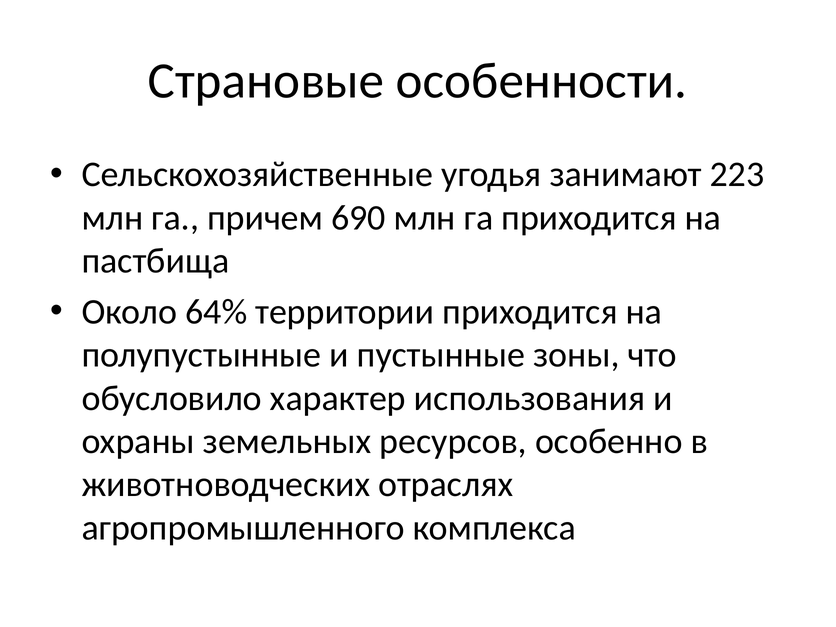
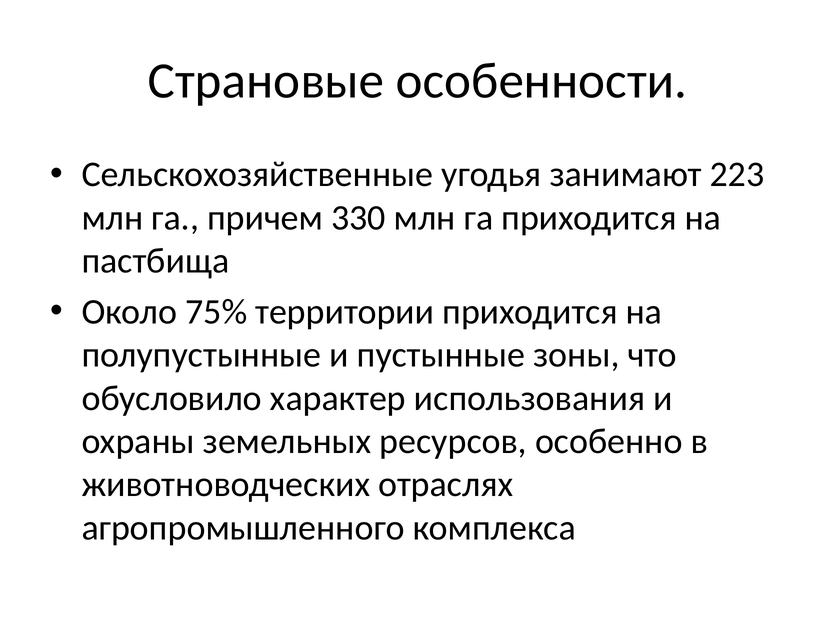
690: 690 -> 330 (358, 218)
64%: 64% -> 75% (216, 312)
